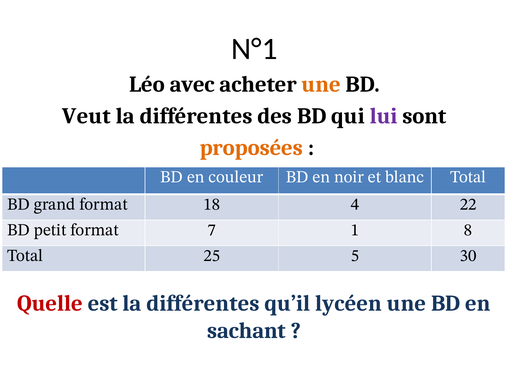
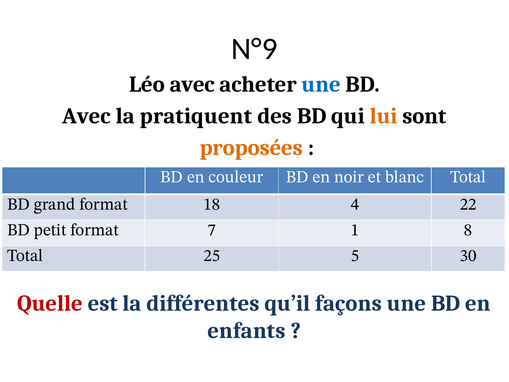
N°1: N°1 -> N°9 (254, 49)
une colour: orange -> blue (321, 84)
Veut: Veut -> Avec (86, 116)
différentes: différentes -> pratiquent (196, 116)
lui colour: purple -> orange (384, 116)
lycéen: lycéen -> façons (348, 303)
sachant: sachant -> enfants (246, 330)
